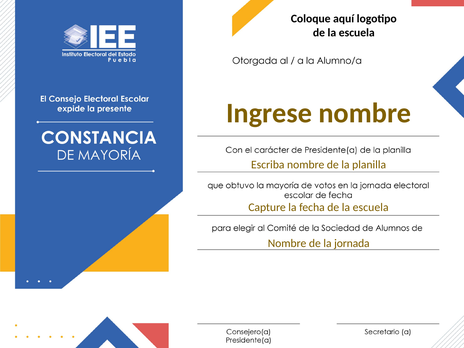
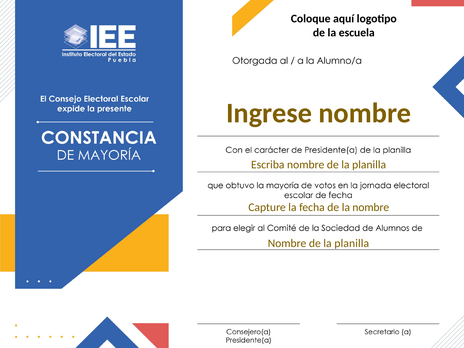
fecha de la escuela: escuela -> nombre (371, 207)
jornada: jornada -> planilla (352, 243)
